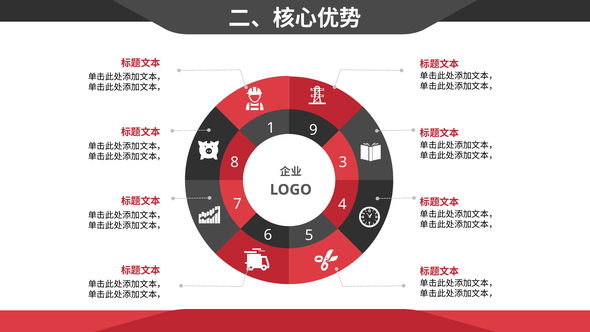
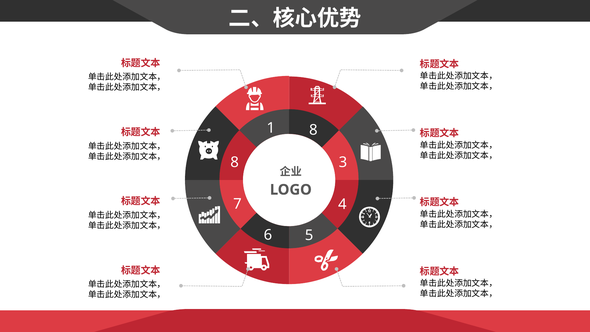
1 9: 9 -> 8 (313, 130)
